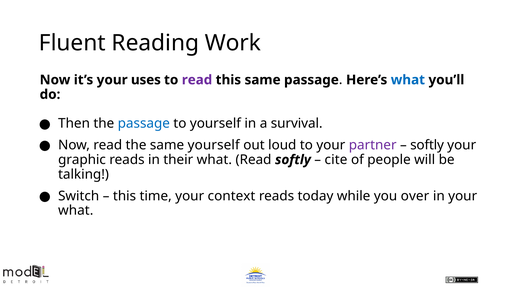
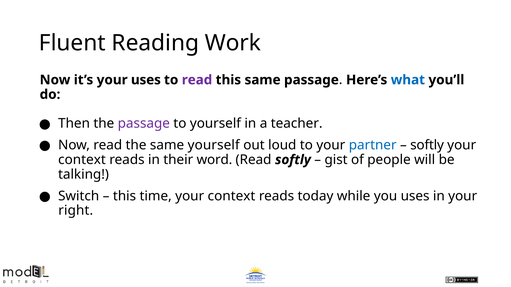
passage colour: blue -> purple (144, 124)
survival: survival -> teacher (297, 124)
partner colour: purple -> blue (373, 145)
graphic: graphic -> context (82, 160)
their what: what -> word (214, 160)
cite: cite -> gist (336, 160)
you over: over -> uses (415, 196)
what: what -> right (76, 211)
